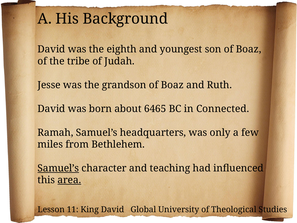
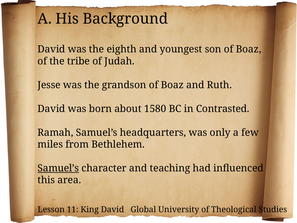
6465: 6465 -> 1580 (155, 109)
Connected: Connected -> Contrasted (223, 109)
area underline: present -> none (69, 180)
